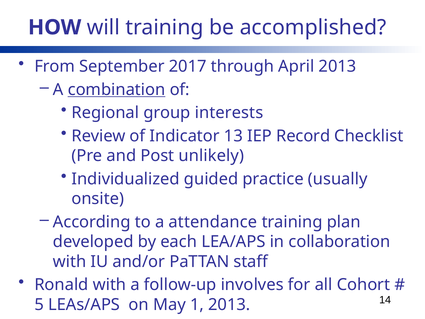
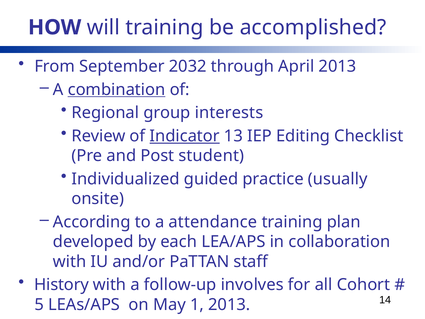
2017: 2017 -> 2032 (188, 66)
Indicator underline: none -> present (185, 136)
Record: Record -> Editing (303, 136)
unlikely: unlikely -> student (211, 156)
Ronald: Ronald -> History (62, 285)
